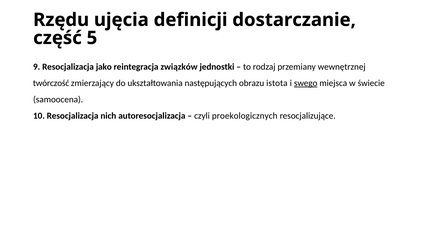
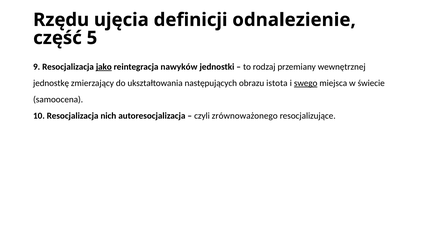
dostarczanie: dostarczanie -> odnalezienie (294, 20)
jako underline: none -> present (104, 67)
związków: związków -> nawyków (179, 67)
twórczość: twórczość -> jednostkę (51, 83)
proekologicznych: proekologicznych -> zrównoważonego (245, 116)
